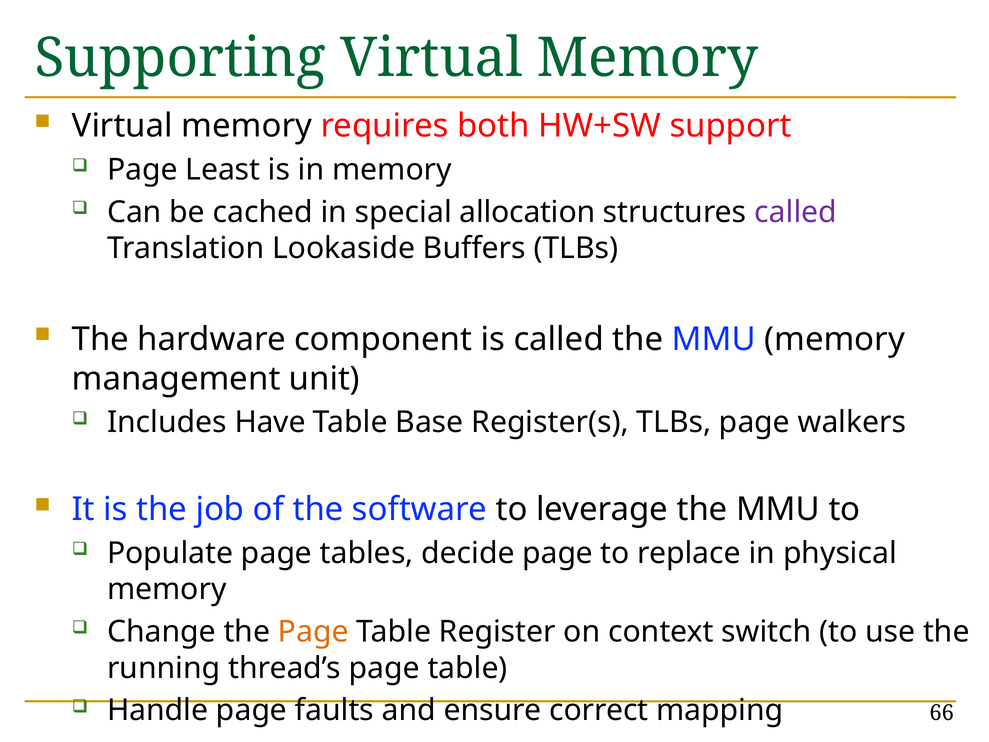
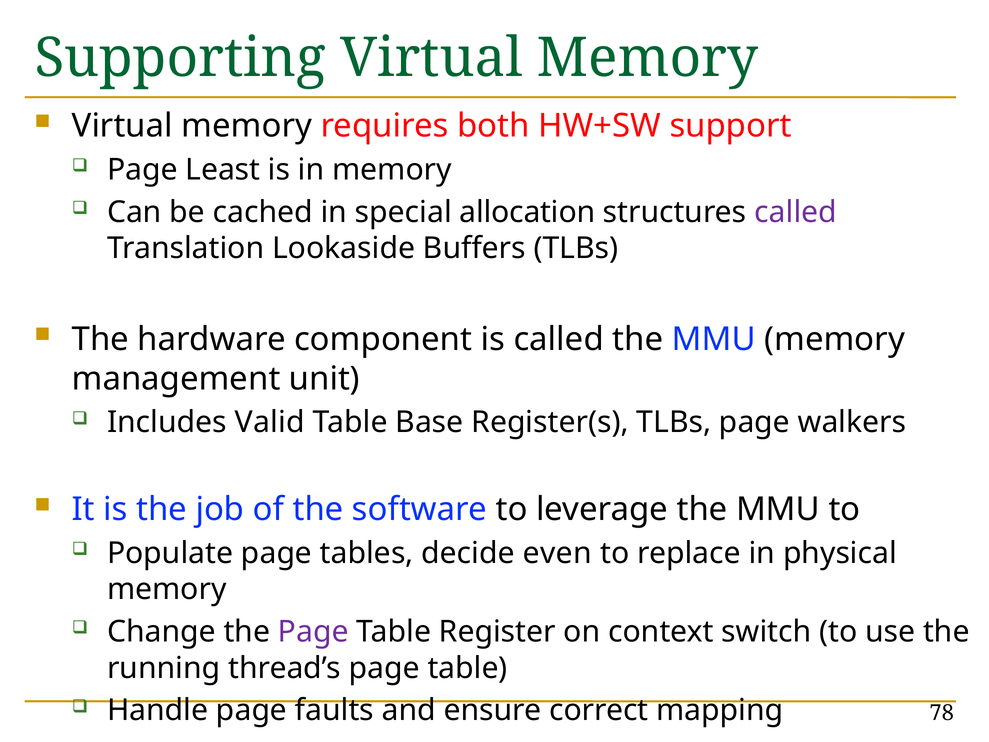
Have: Have -> Valid (270, 422)
decide page: page -> even (557, 553)
Page colour: orange -> purple (313, 632)
66: 66 -> 78 (942, 713)
